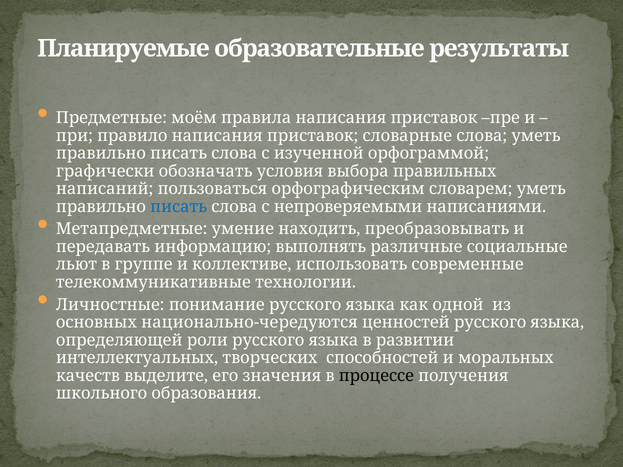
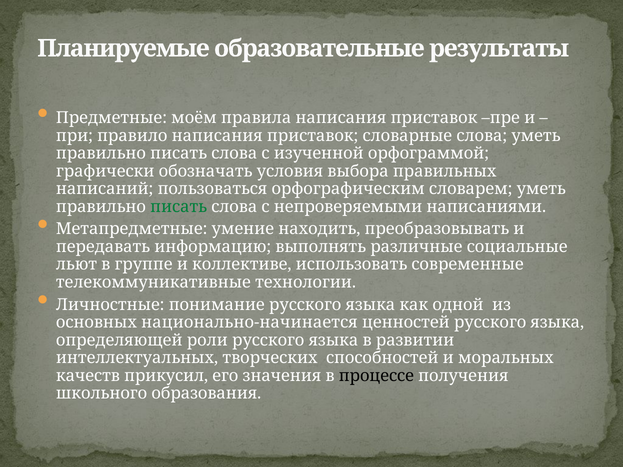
писать colour: blue -> green (179, 207)
национально-чередуются: национально-чередуются -> национально-начинается (249, 323)
выделите: выделите -> прикусил (166, 376)
